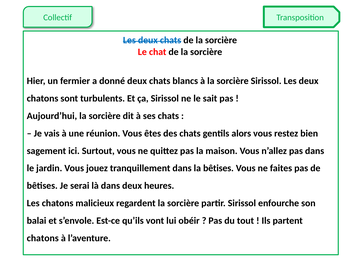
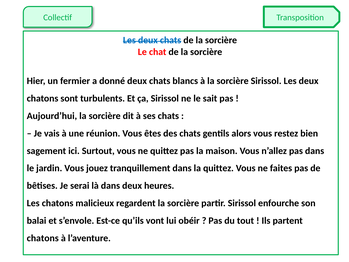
la bêtises: bêtises -> quittez (218, 168)
